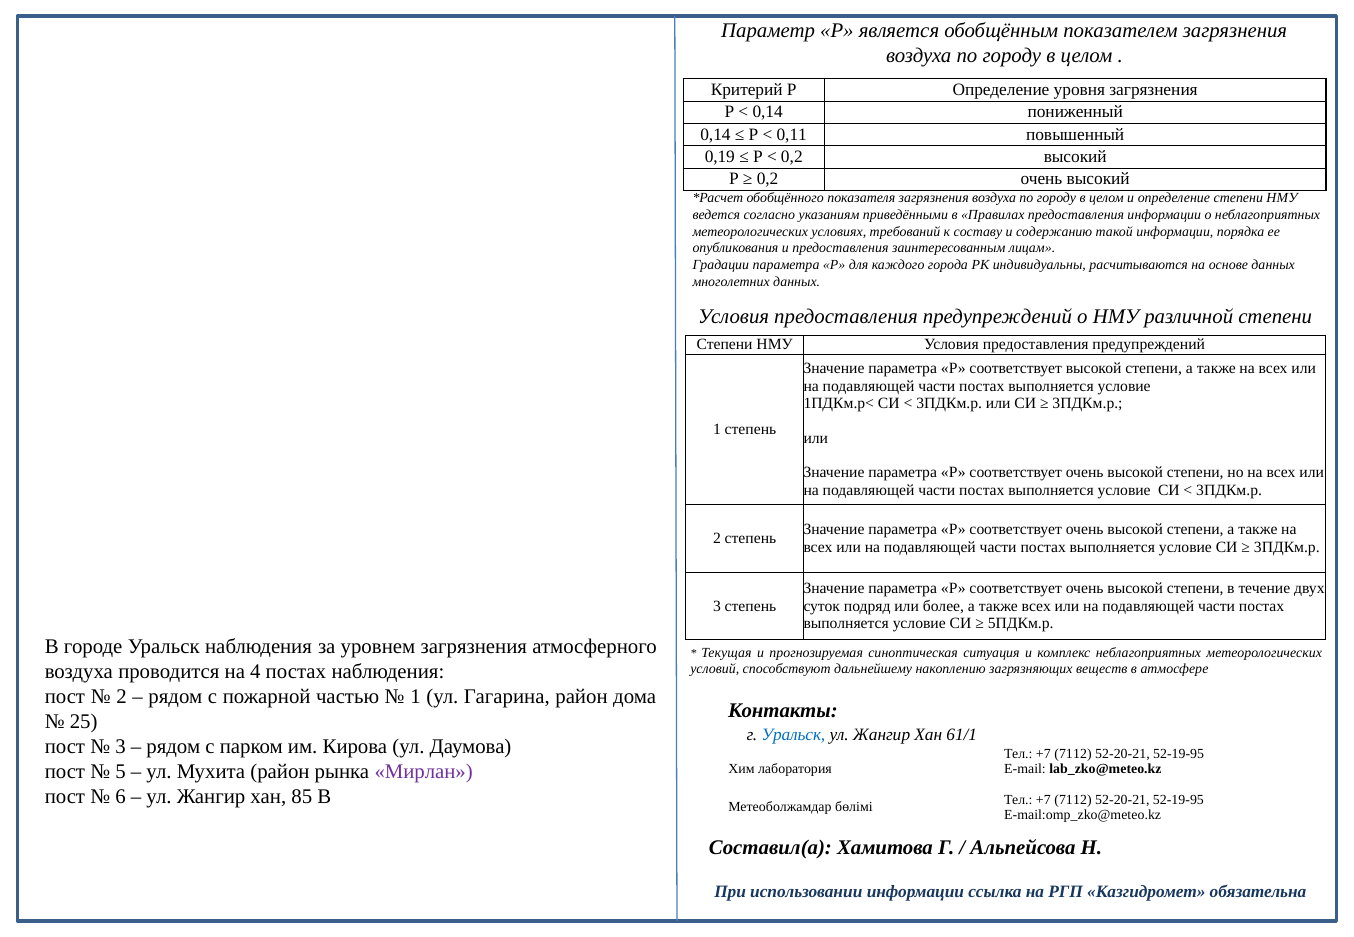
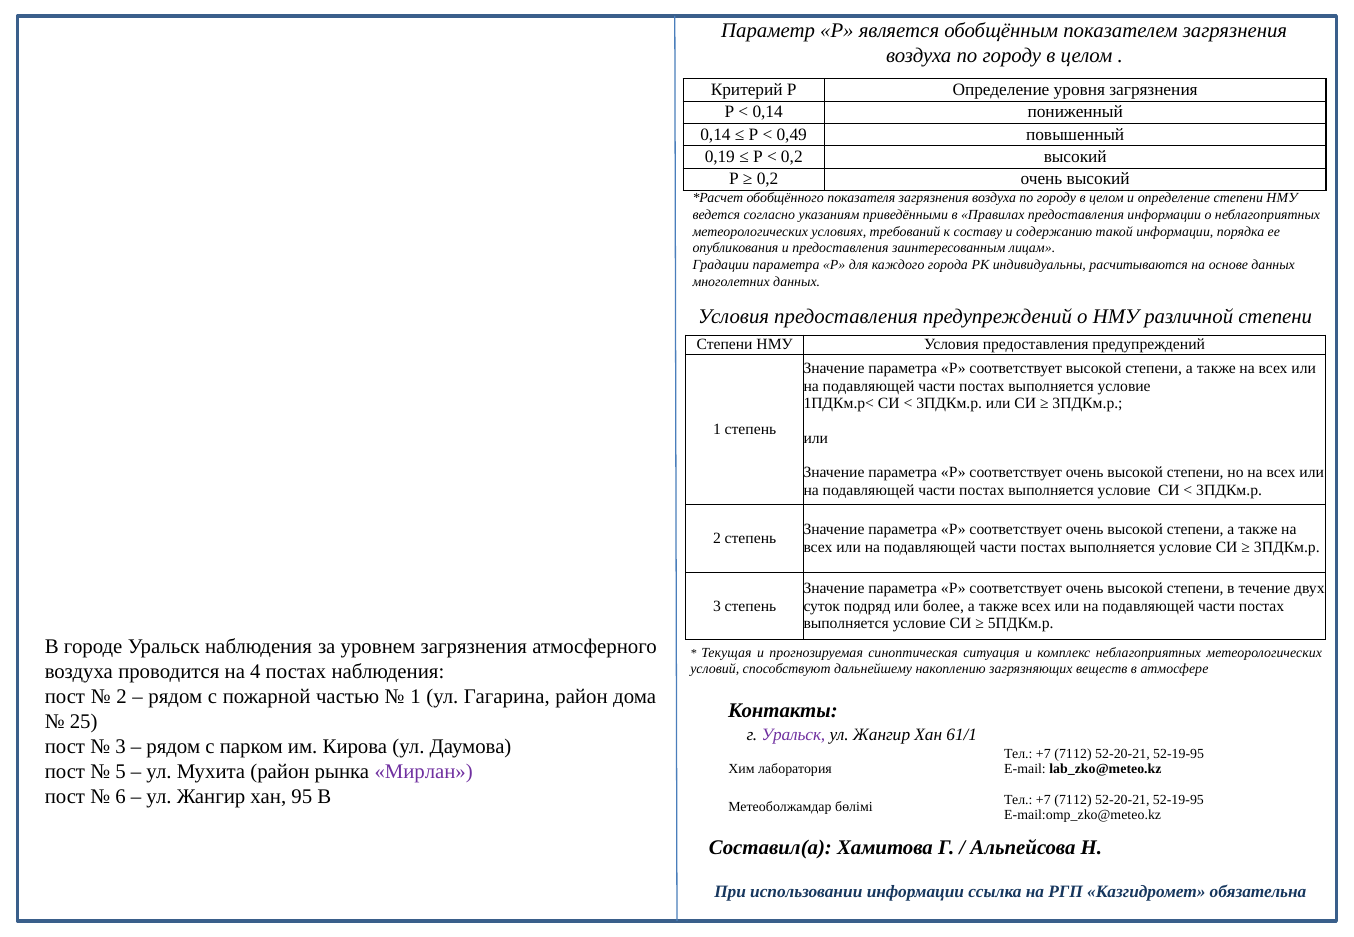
0,11: 0,11 -> 0,49 (792, 134)
Уральск colour: blue -> purple (793, 735)
85: 85 -> 95 (302, 797)
